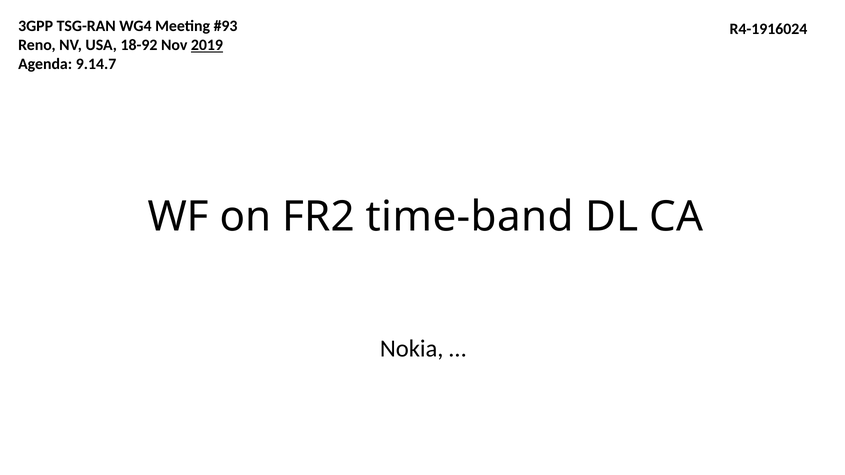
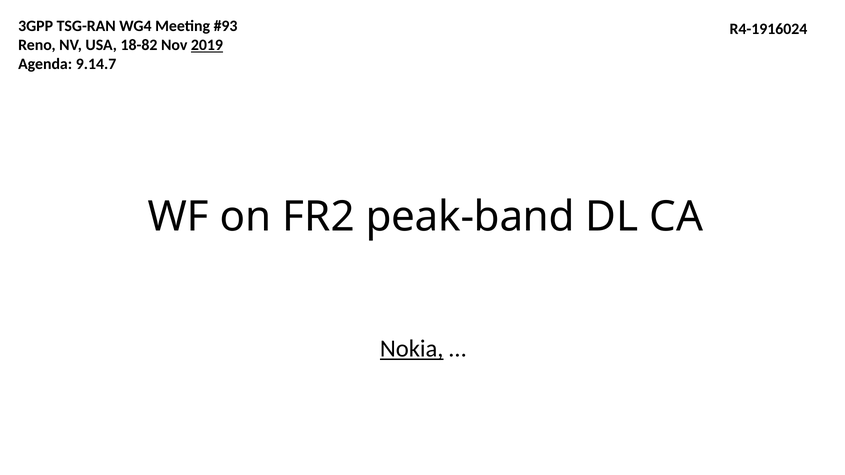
18-92: 18-92 -> 18-82 (139, 45)
time-band: time-band -> peak-band (470, 217)
Nokia underline: none -> present (412, 349)
